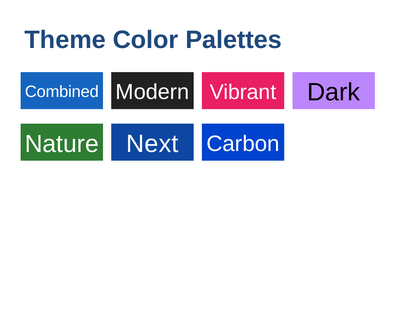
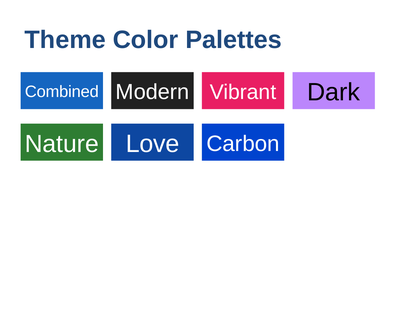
Next: Next -> Love (153, 144)
